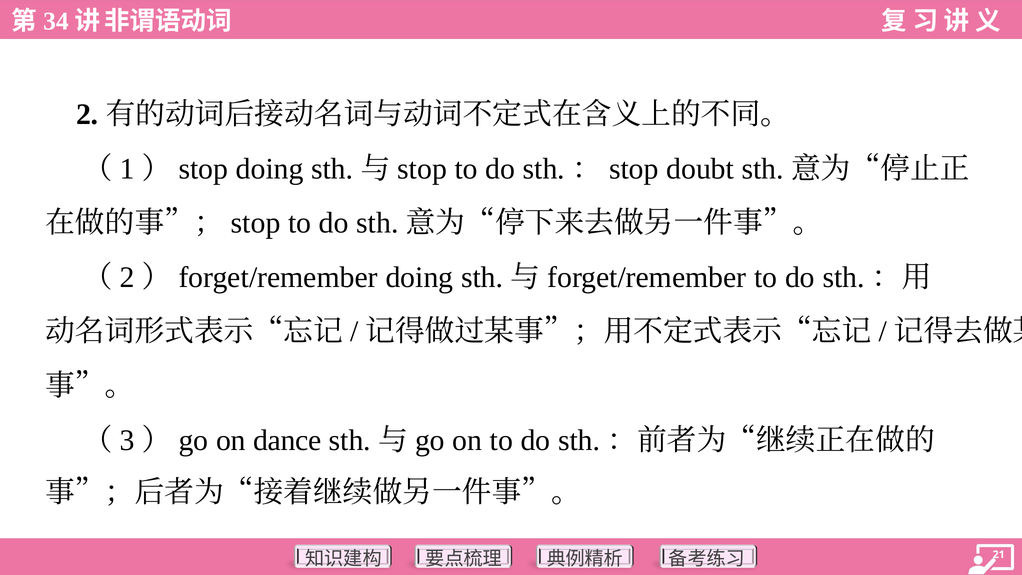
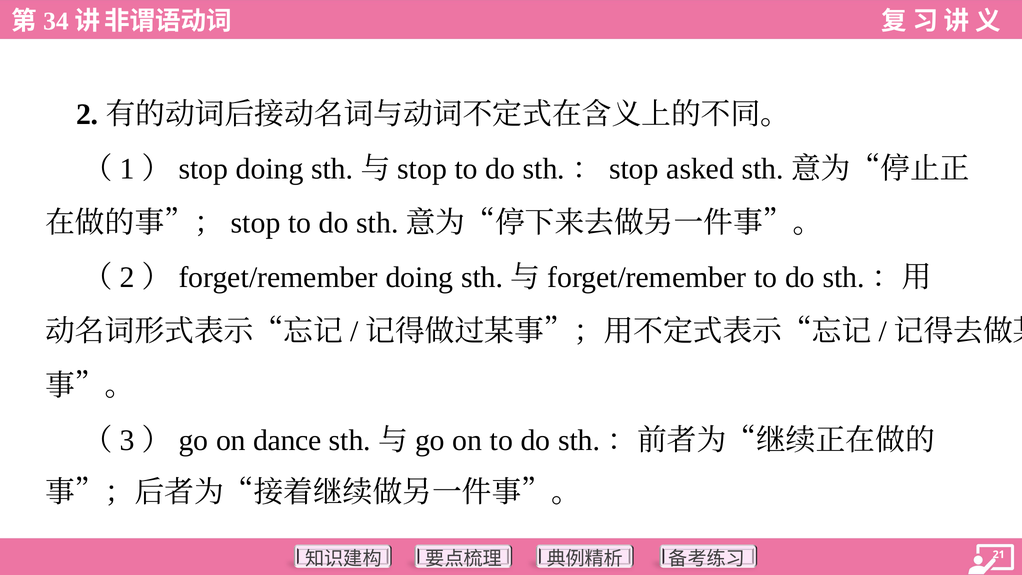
doubt: doubt -> asked (700, 169)
